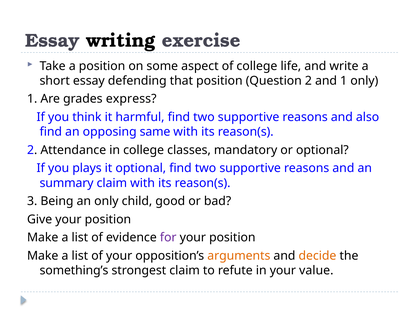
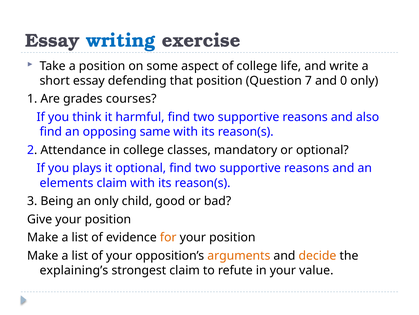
writing colour: black -> blue (121, 40)
Question 2: 2 -> 7 (308, 81)
and 1: 1 -> 0 (344, 81)
express: express -> courses (131, 99)
summary: summary -> elements (66, 183)
for colour: purple -> orange (168, 237)
something’s: something’s -> explaining’s (74, 270)
